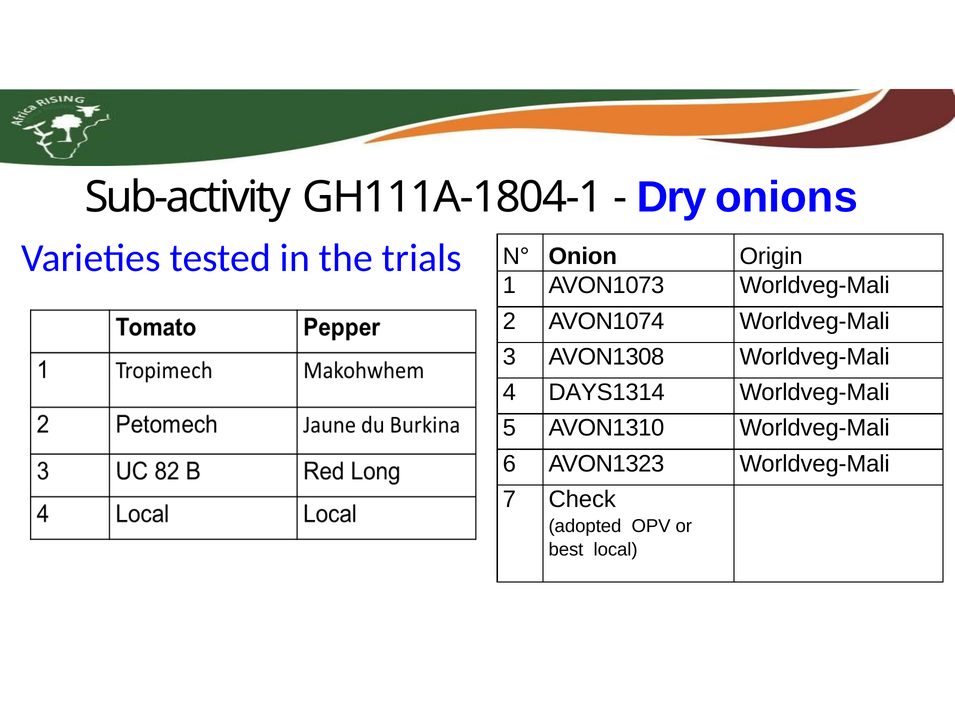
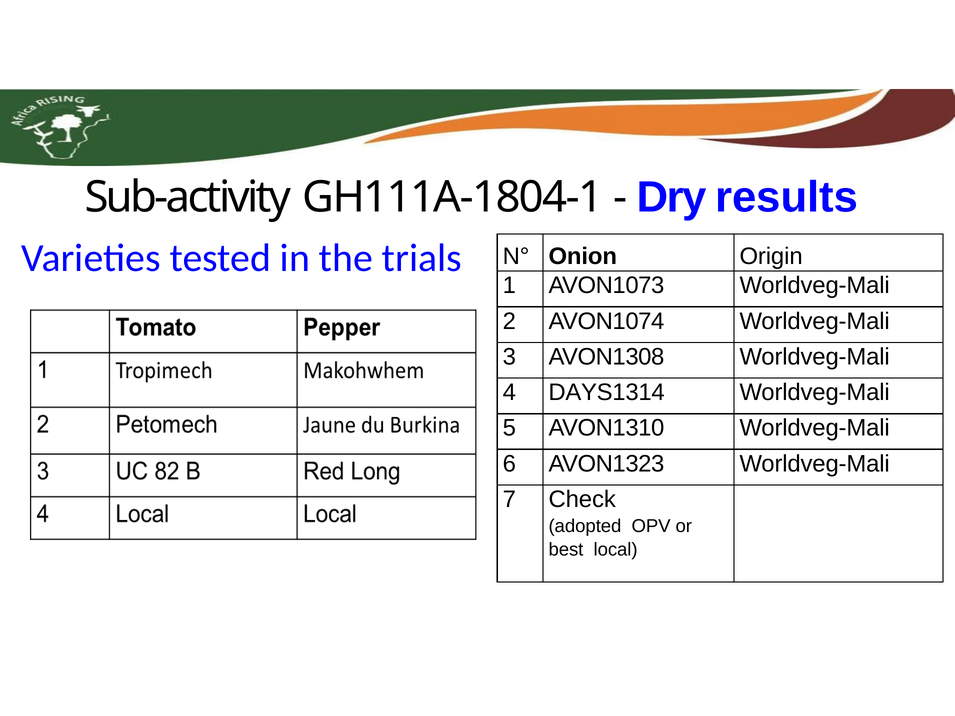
onions: onions -> results (787, 198)
